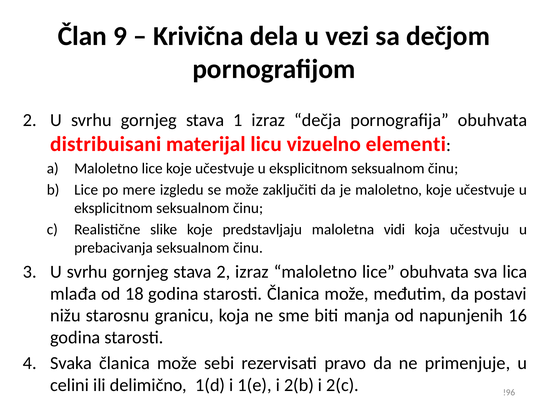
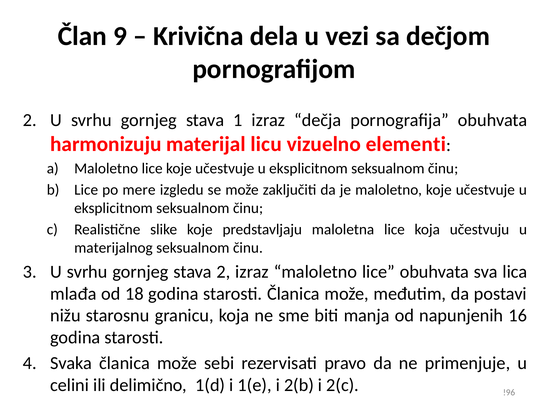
distribuisani: distribuisani -> harmonizuju (106, 144)
maloletna vidi: vidi -> lice (394, 230)
prebacivanja: prebacivanja -> materijalnog (113, 248)
